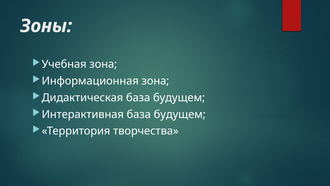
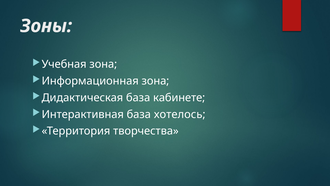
Дидактическая база будущем: будущем -> кабинете (179, 97)
Интерактивная база будущем: будущем -> хотелось (180, 114)
